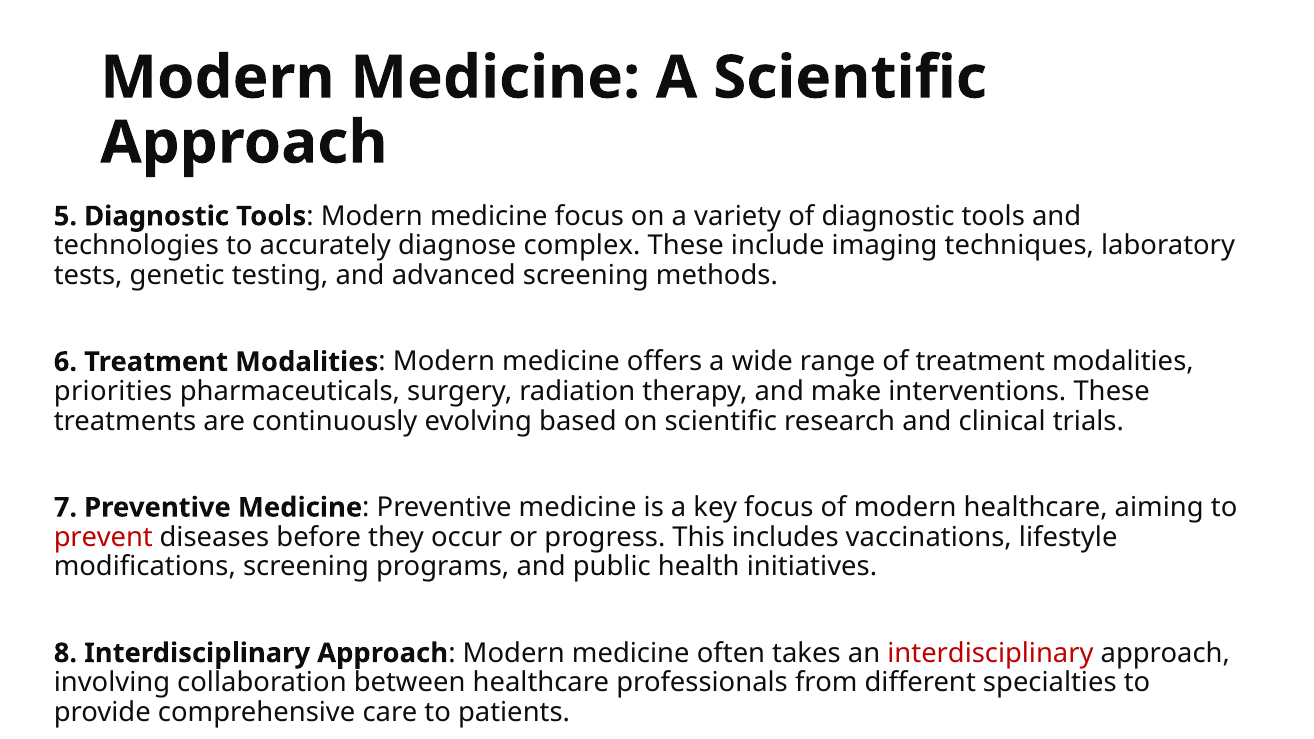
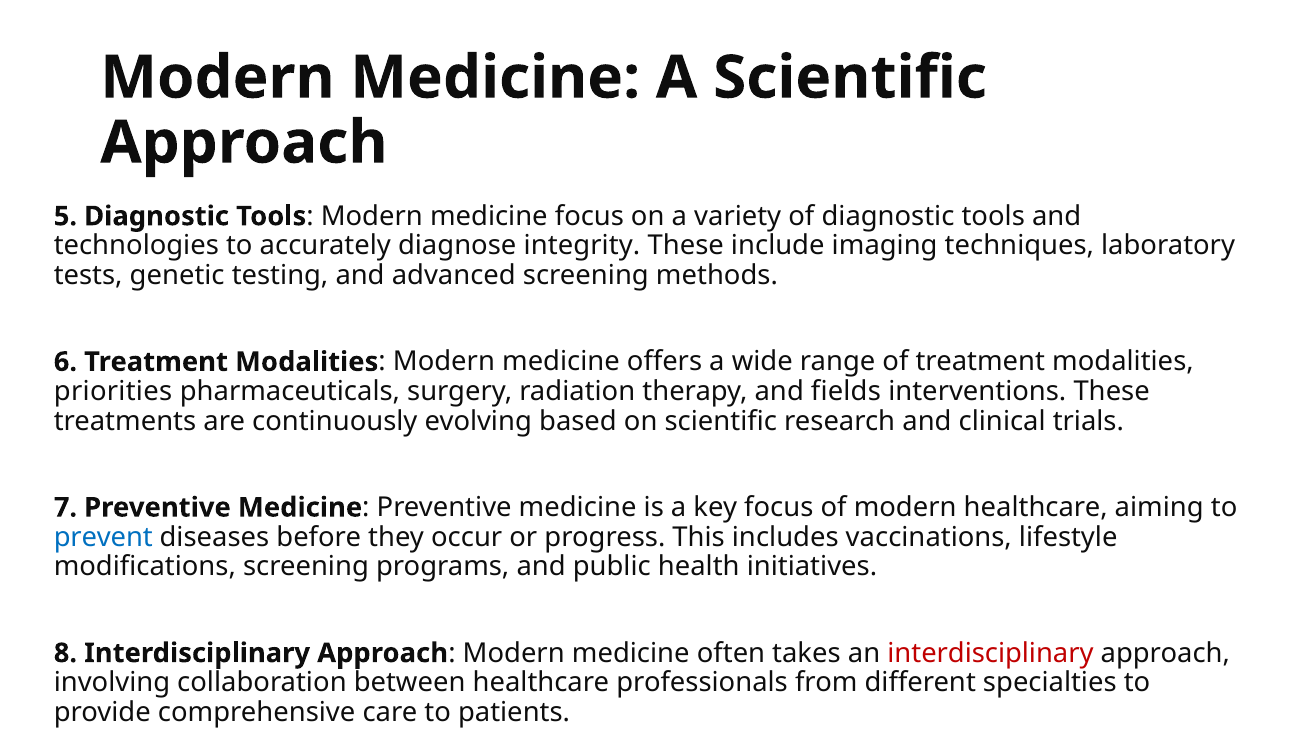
complex: complex -> integrity (582, 246)
make: make -> fields (846, 392)
prevent colour: red -> blue (103, 537)
